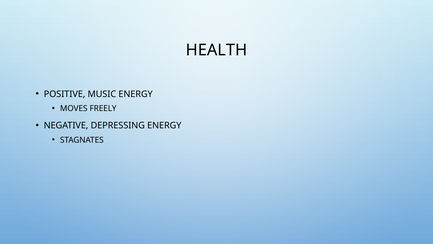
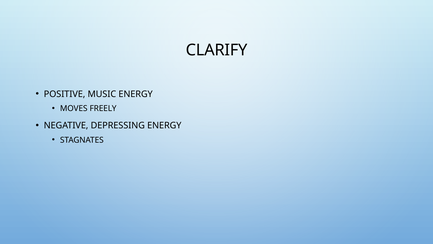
HEALTH: HEALTH -> CLARIFY (217, 50)
